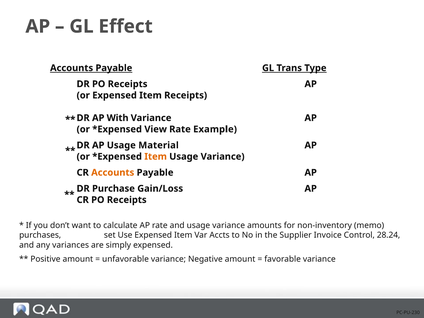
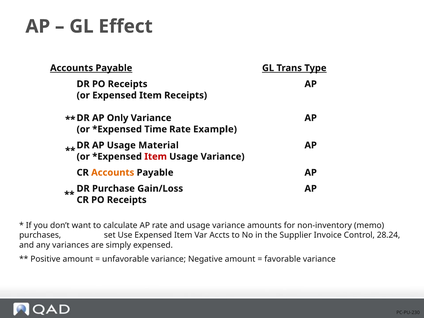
With: With -> Only (118, 118)
View: View -> Time (156, 129)
Item colour: orange -> red (156, 157)
